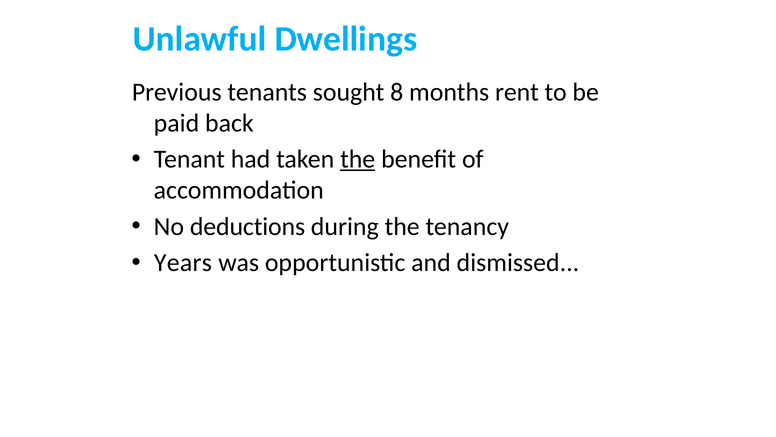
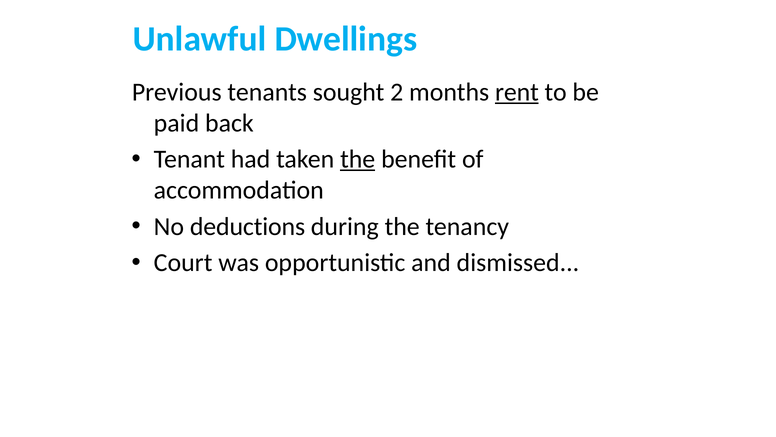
8: 8 -> 2 (397, 92)
rent underline: none -> present (517, 92)
Years: Years -> Court (183, 263)
